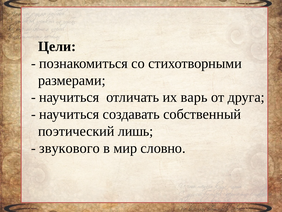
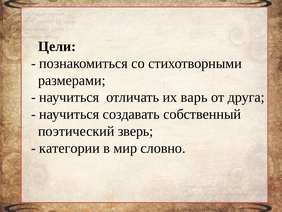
лишь: лишь -> зверь (136, 131)
звукового: звукового -> категории (70, 148)
